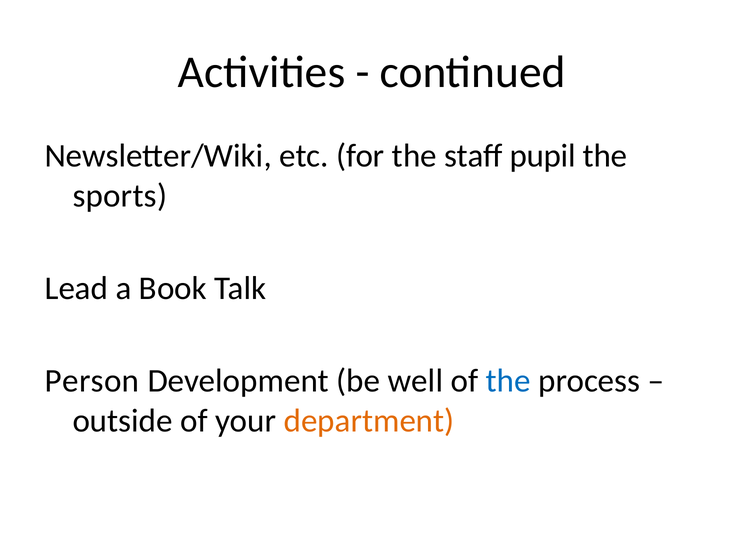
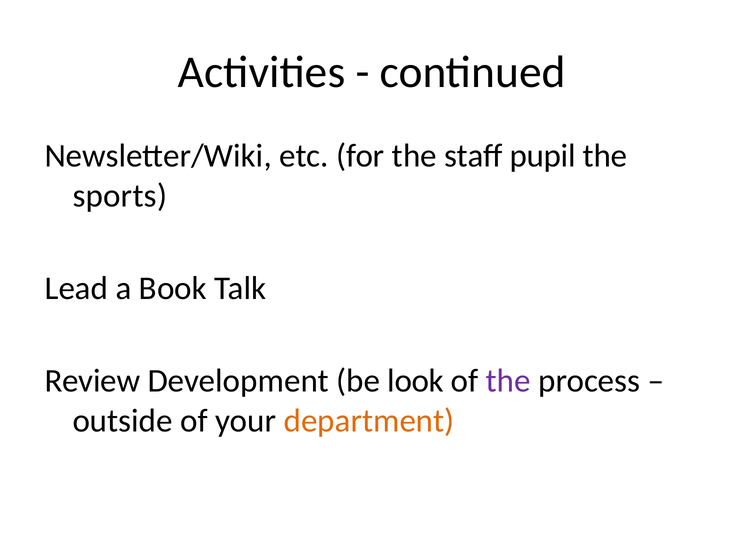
Person: Person -> Review (92, 381)
well: well -> look (416, 381)
the colour: blue -> purple (508, 381)
